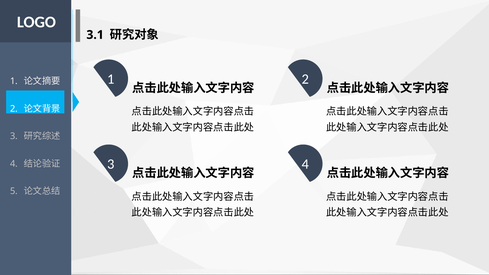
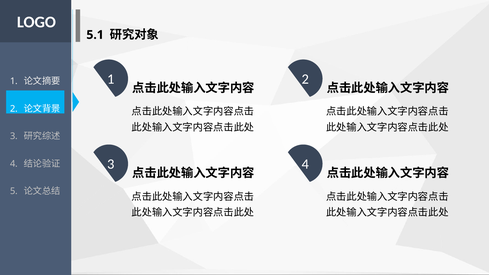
3.1: 3.1 -> 5.1 (95, 35)
